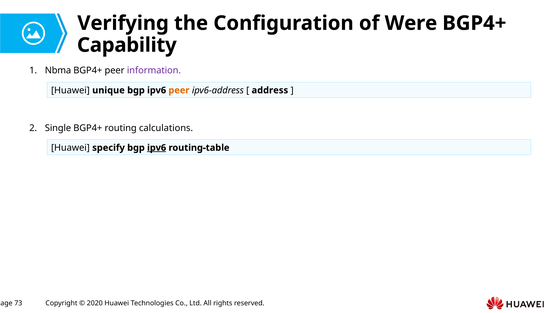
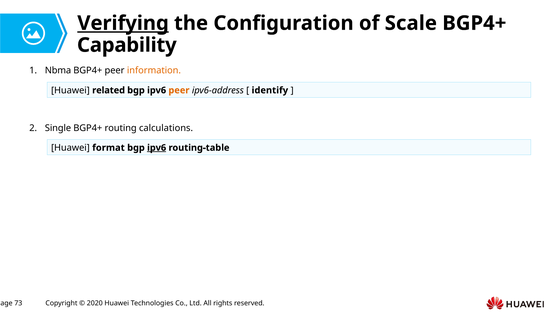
Verifying underline: none -> present (123, 23)
Were: Were -> Scale (411, 23)
information colour: purple -> orange (154, 71)
unique: unique -> related (109, 90)
address: address -> identify (270, 90)
specify: specify -> format (108, 148)
